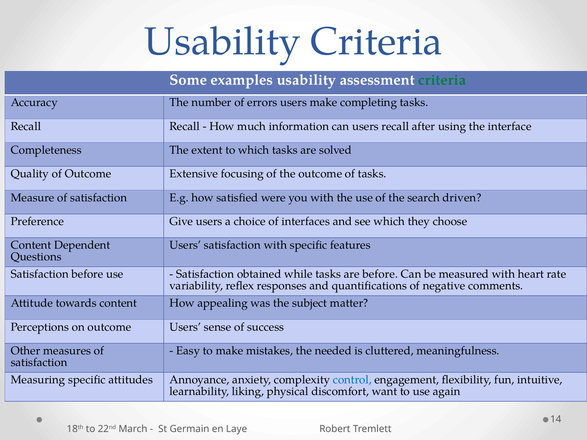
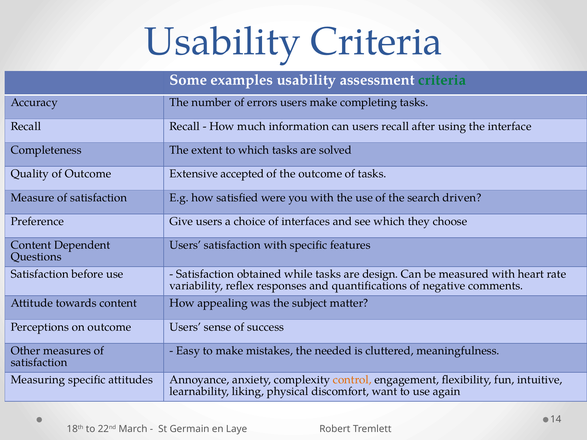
focusing: focusing -> accepted (242, 174)
are before: before -> design (380, 274)
control colour: blue -> orange (352, 380)
